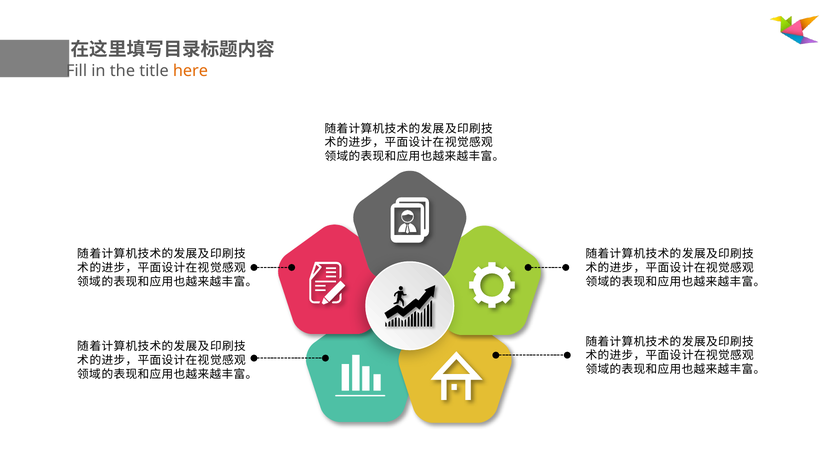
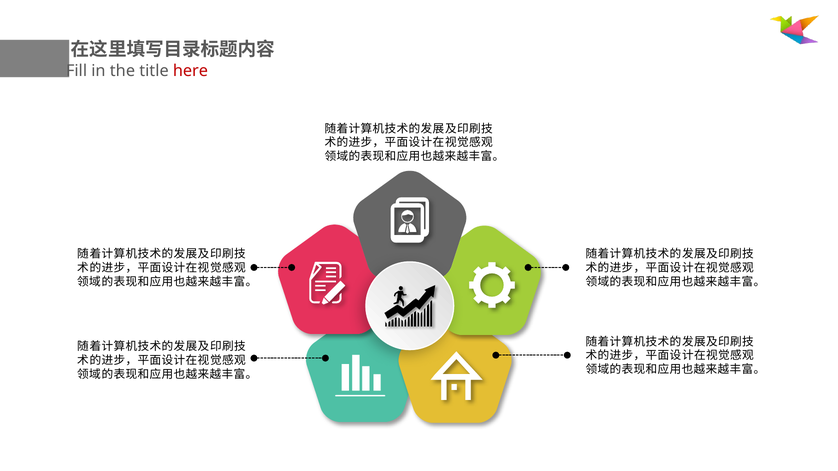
here colour: orange -> red (190, 71)
